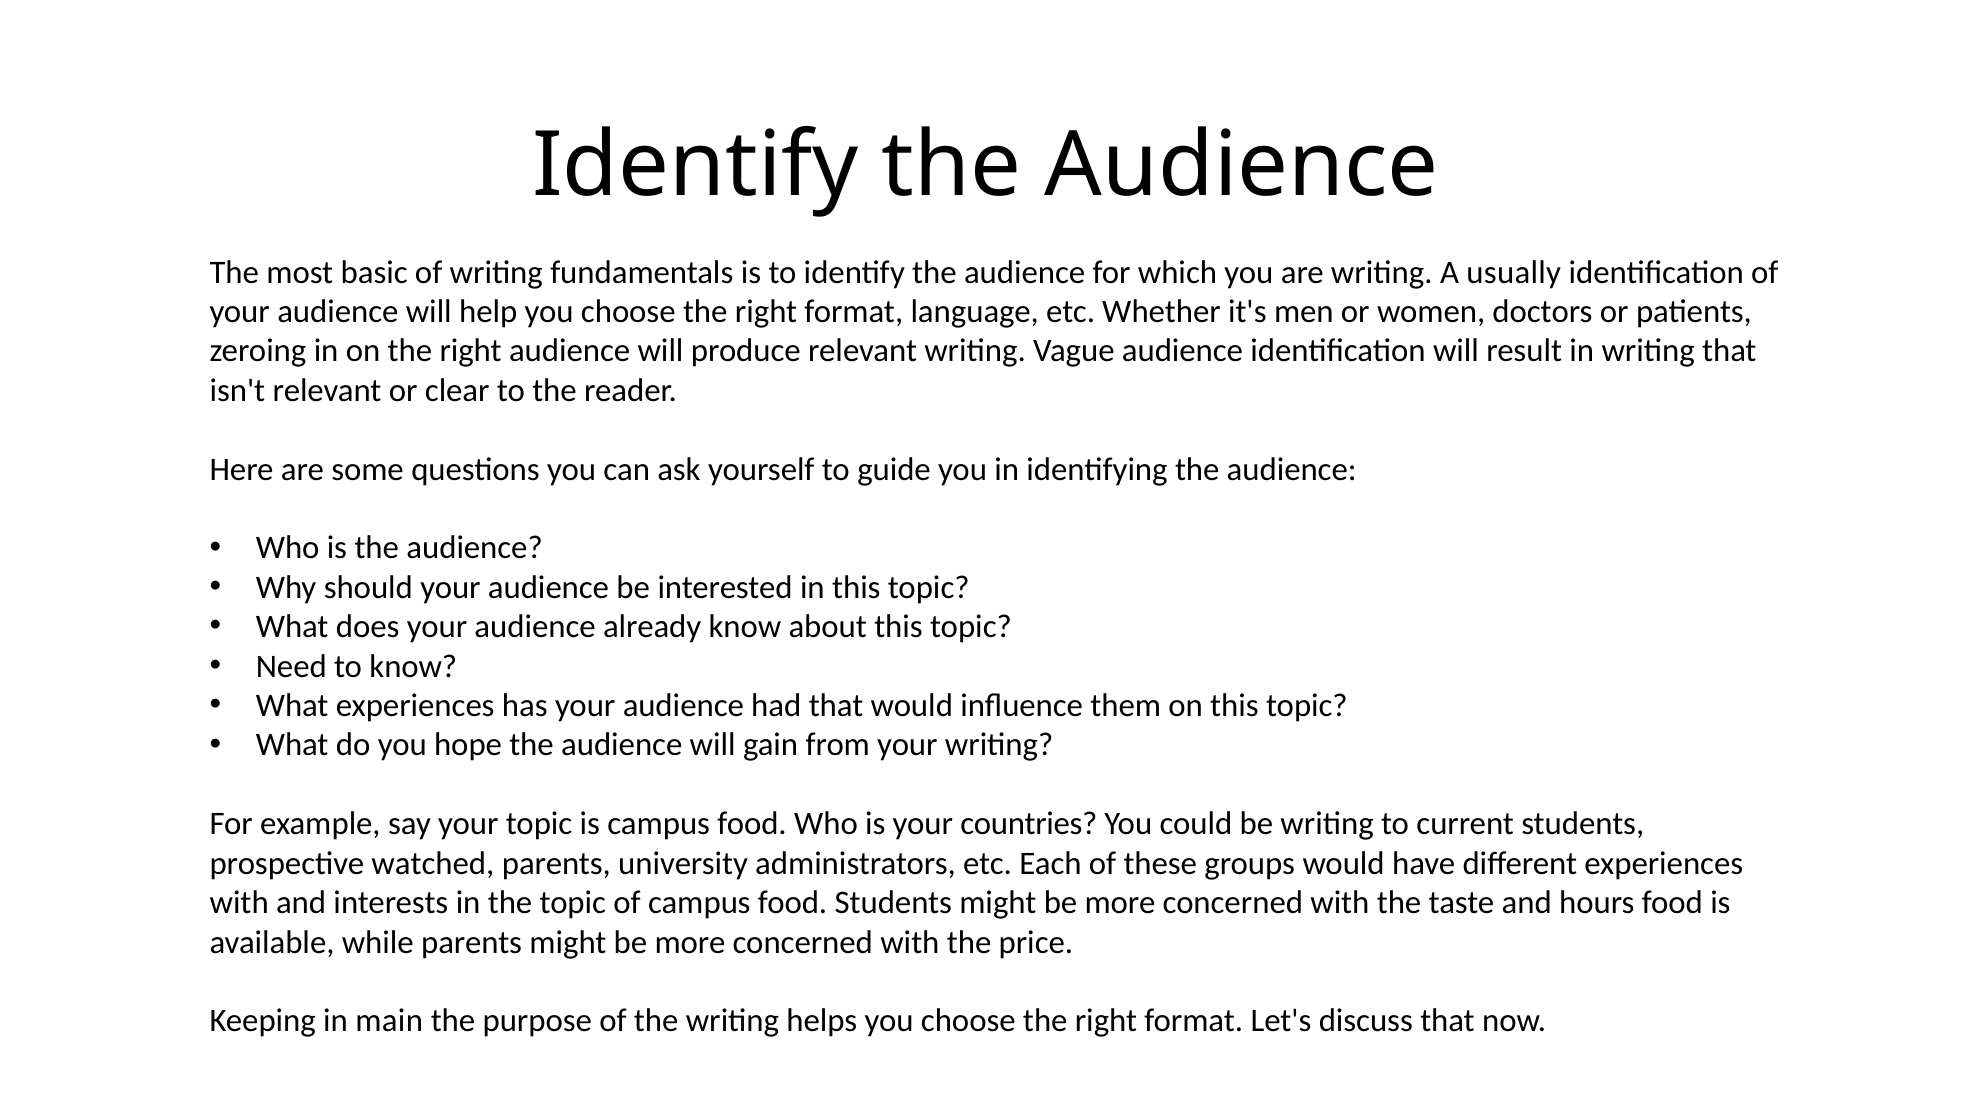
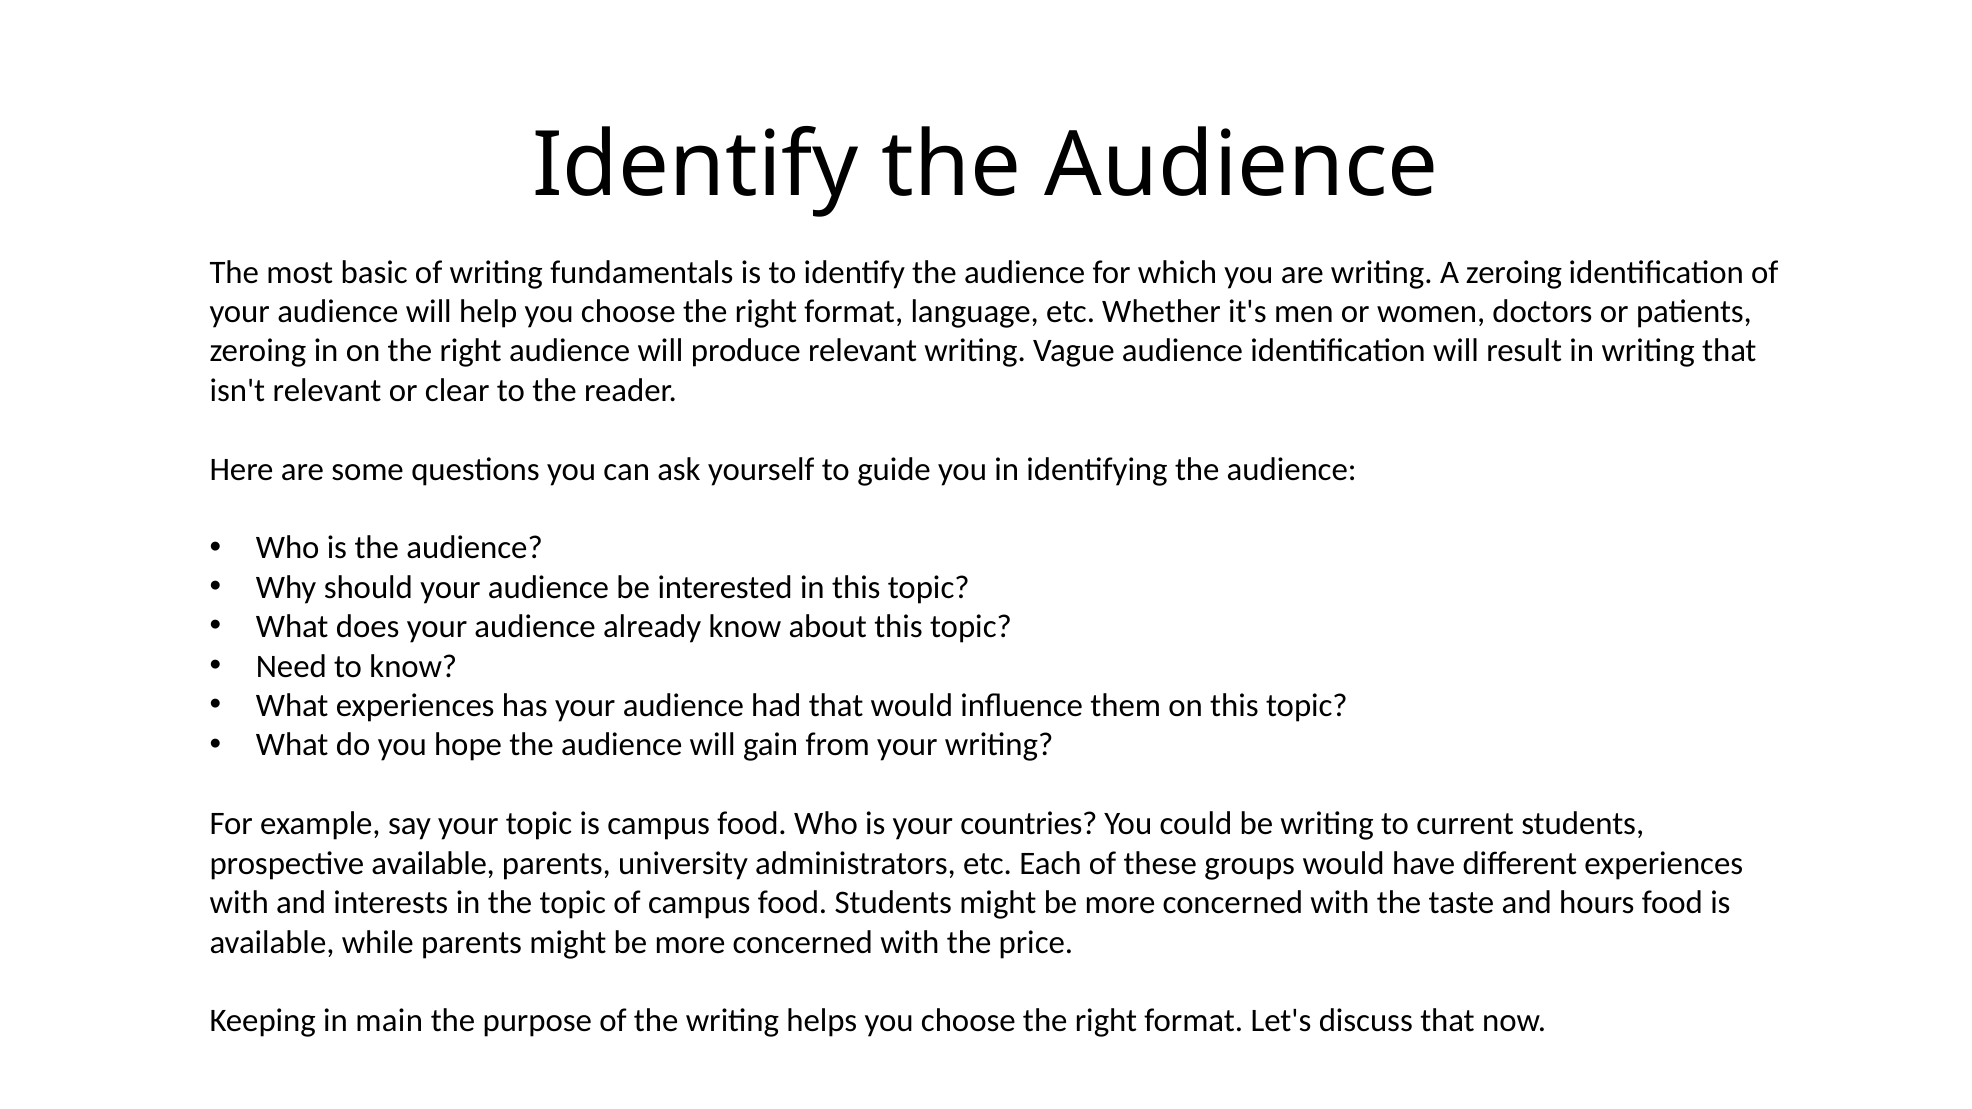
A usually: usually -> zeroing (1514, 272)
prospective watched: watched -> available (433, 864)
